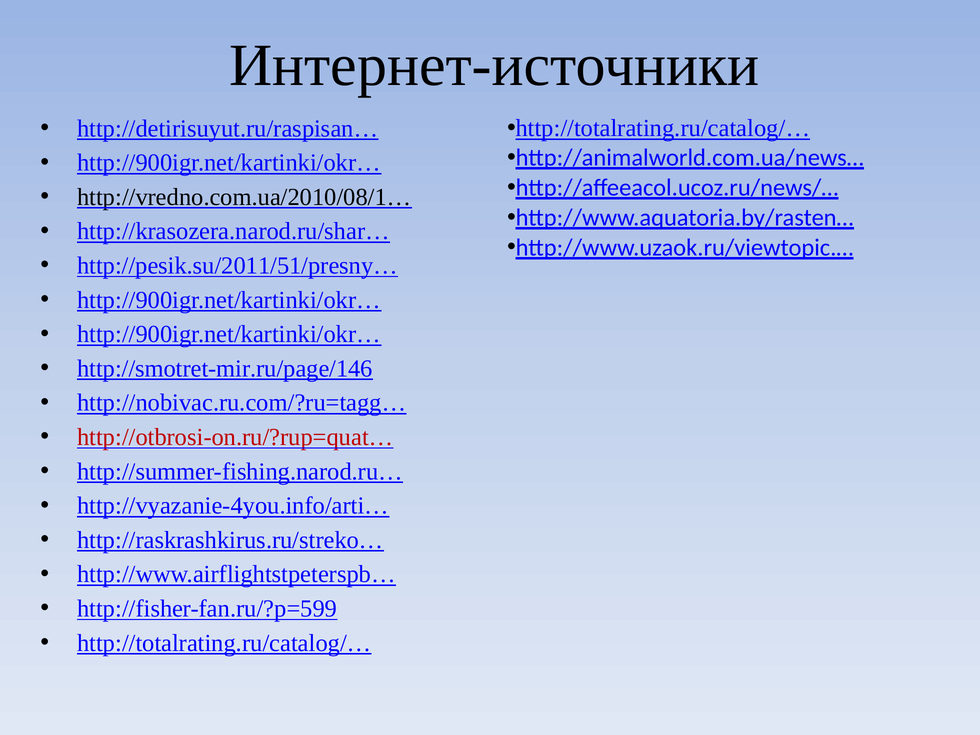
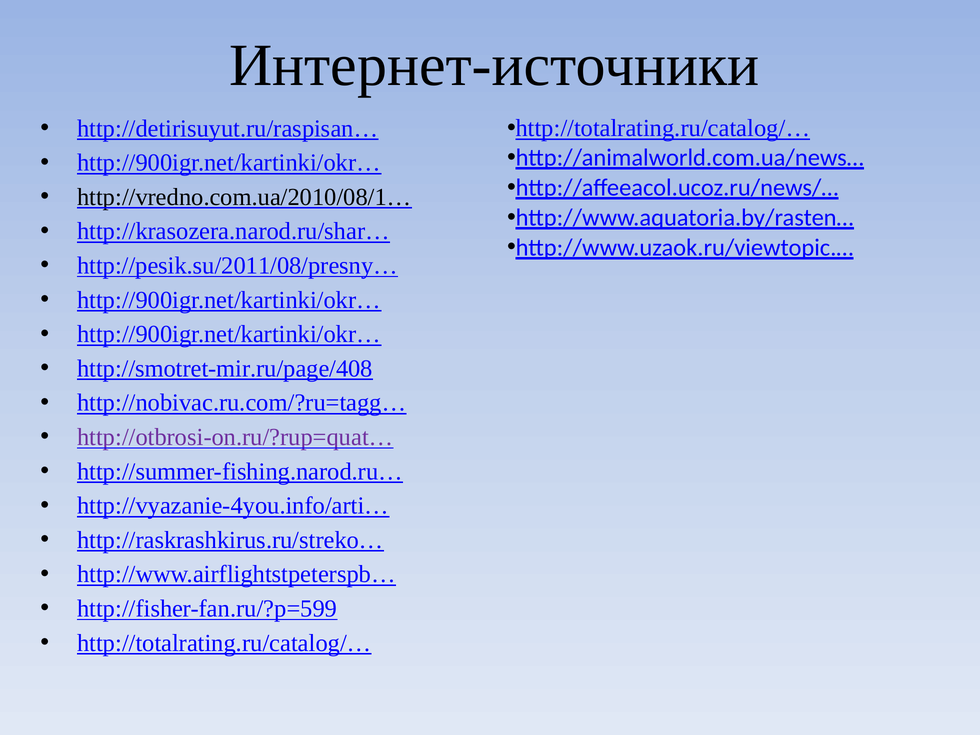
http://pesik.su/2011/51/presny…: http://pesik.su/2011/51/presny… -> http://pesik.su/2011/08/presny… (237, 266)
http://smotret-mir.ru/page/146: http://smotret-mir.ru/page/146 -> http://smotret-mir.ru/page/408 (225, 369)
http://otbrosi-on.ru/?rup=quat… colour: red -> purple (235, 437)
